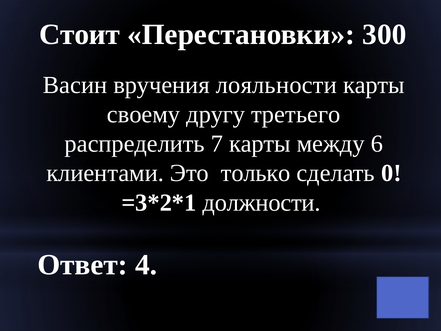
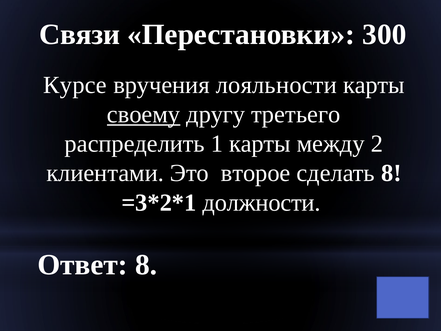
Стоит: Стоит -> Связи (80, 34)
Васин: Васин -> Курсе (75, 85)
своему underline: none -> present (144, 114)
7: 7 -> 1 (217, 144)
6: 6 -> 2 (377, 144)
только: только -> второе (256, 173)
сделать 0: 0 -> 8 (391, 173)
Ответ 4: 4 -> 8 (146, 265)
